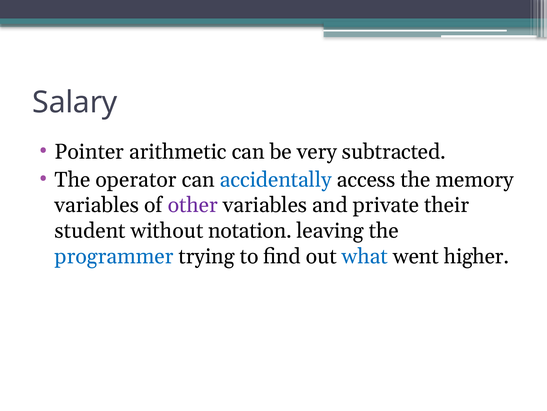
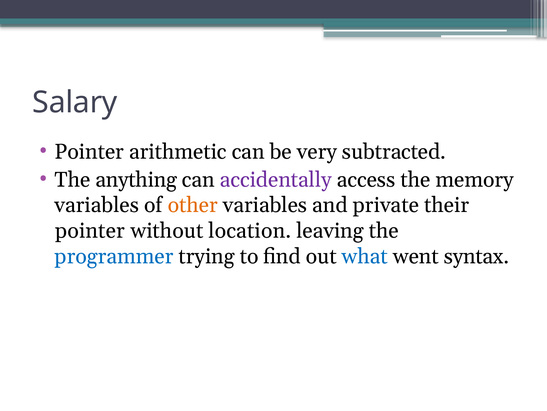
operator: operator -> anything (136, 179)
accidentally colour: blue -> purple (276, 179)
other colour: purple -> orange (193, 205)
student: student -> pointer (90, 230)
notation: notation -> location (250, 230)
higher: higher -> syntax (476, 256)
